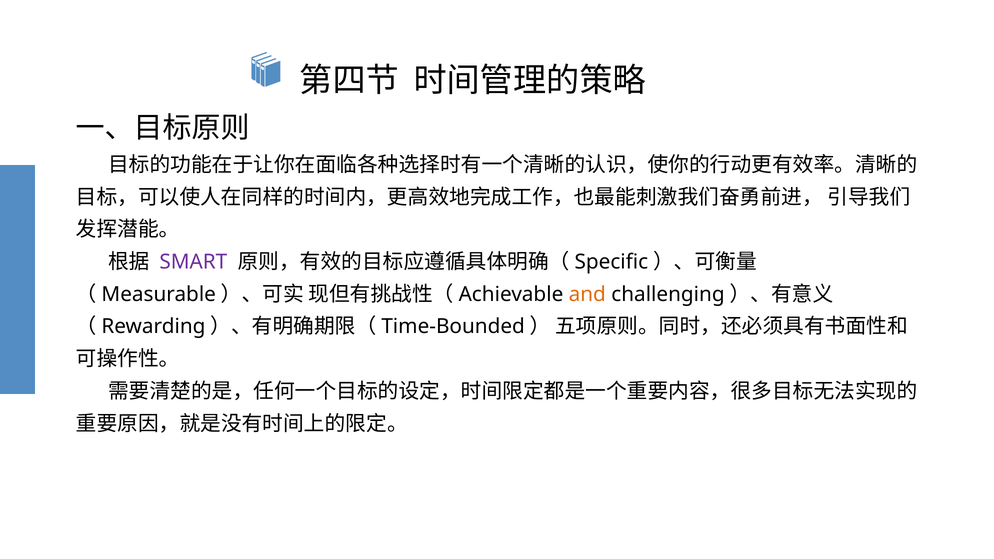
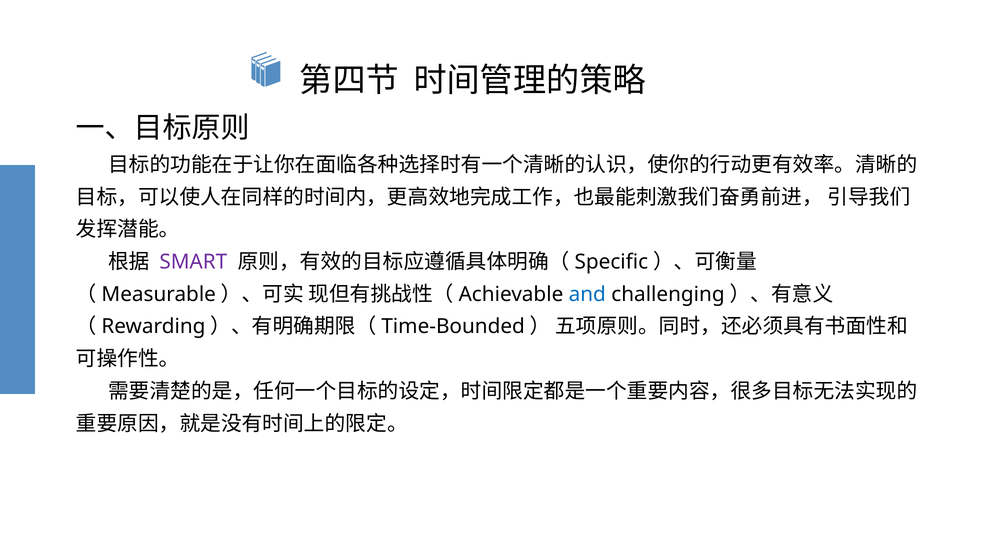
and colour: orange -> blue (587, 294)
